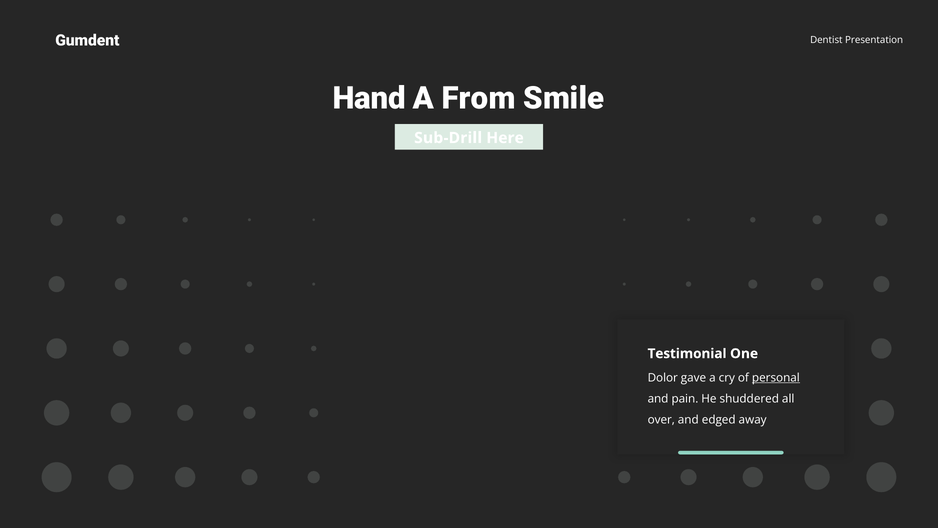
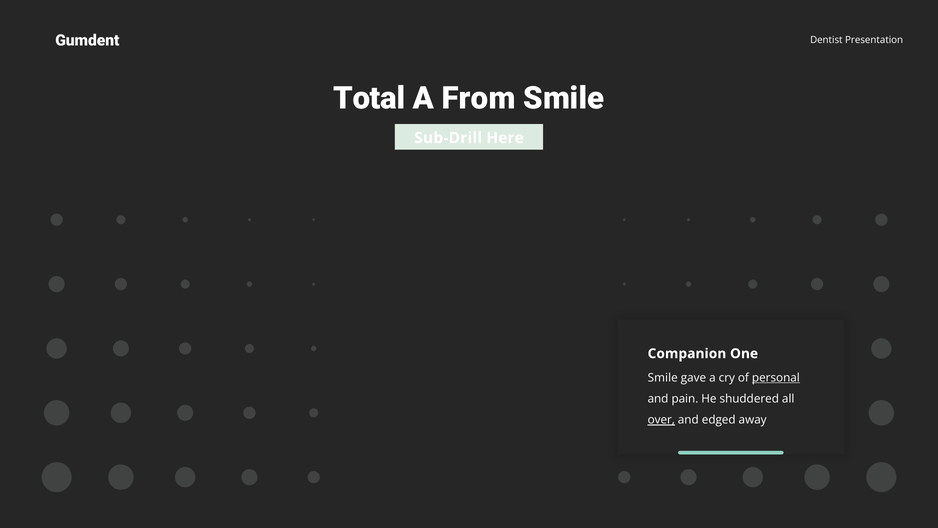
Hand: Hand -> Total (369, 98)
Testimonial: Testimonial -> Companion (687, 353)
Dolor: Dolor -> Smile (663, 378)
over underline: none -> present (661, 420)
